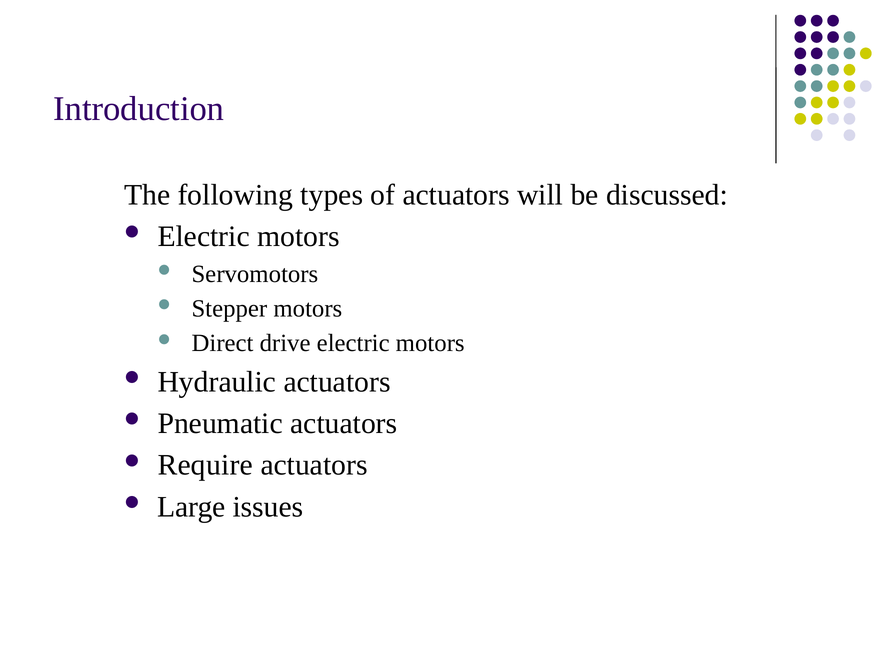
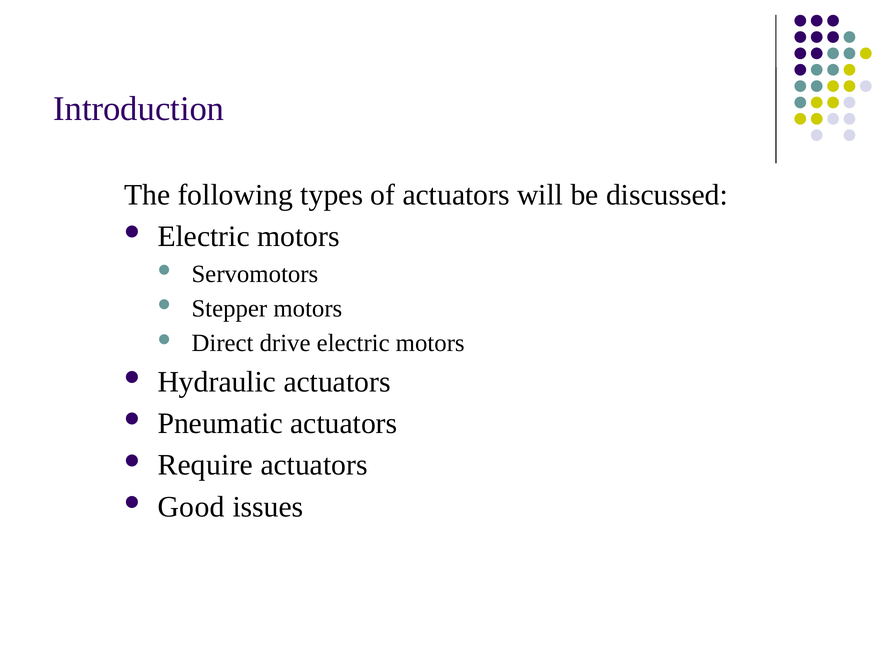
Large: Large -> Good (191, 507)
